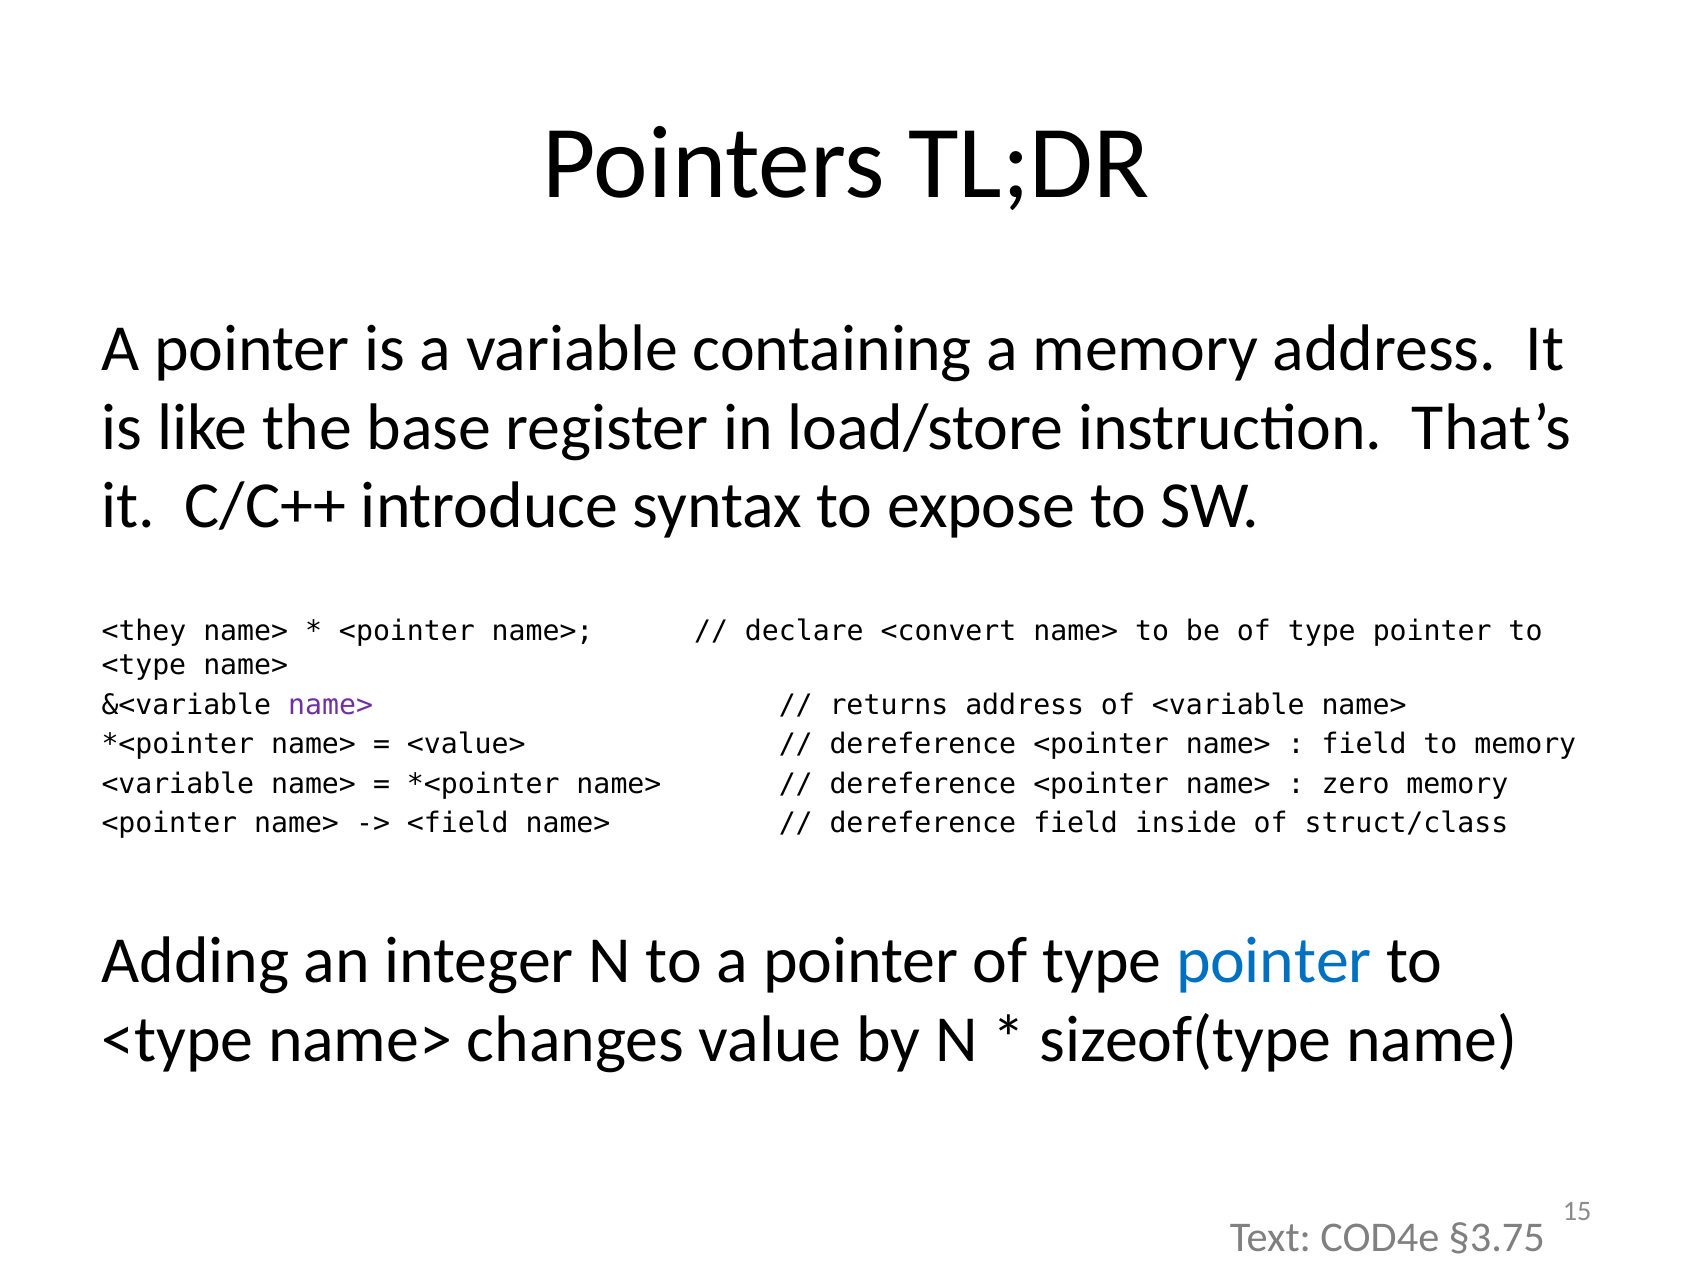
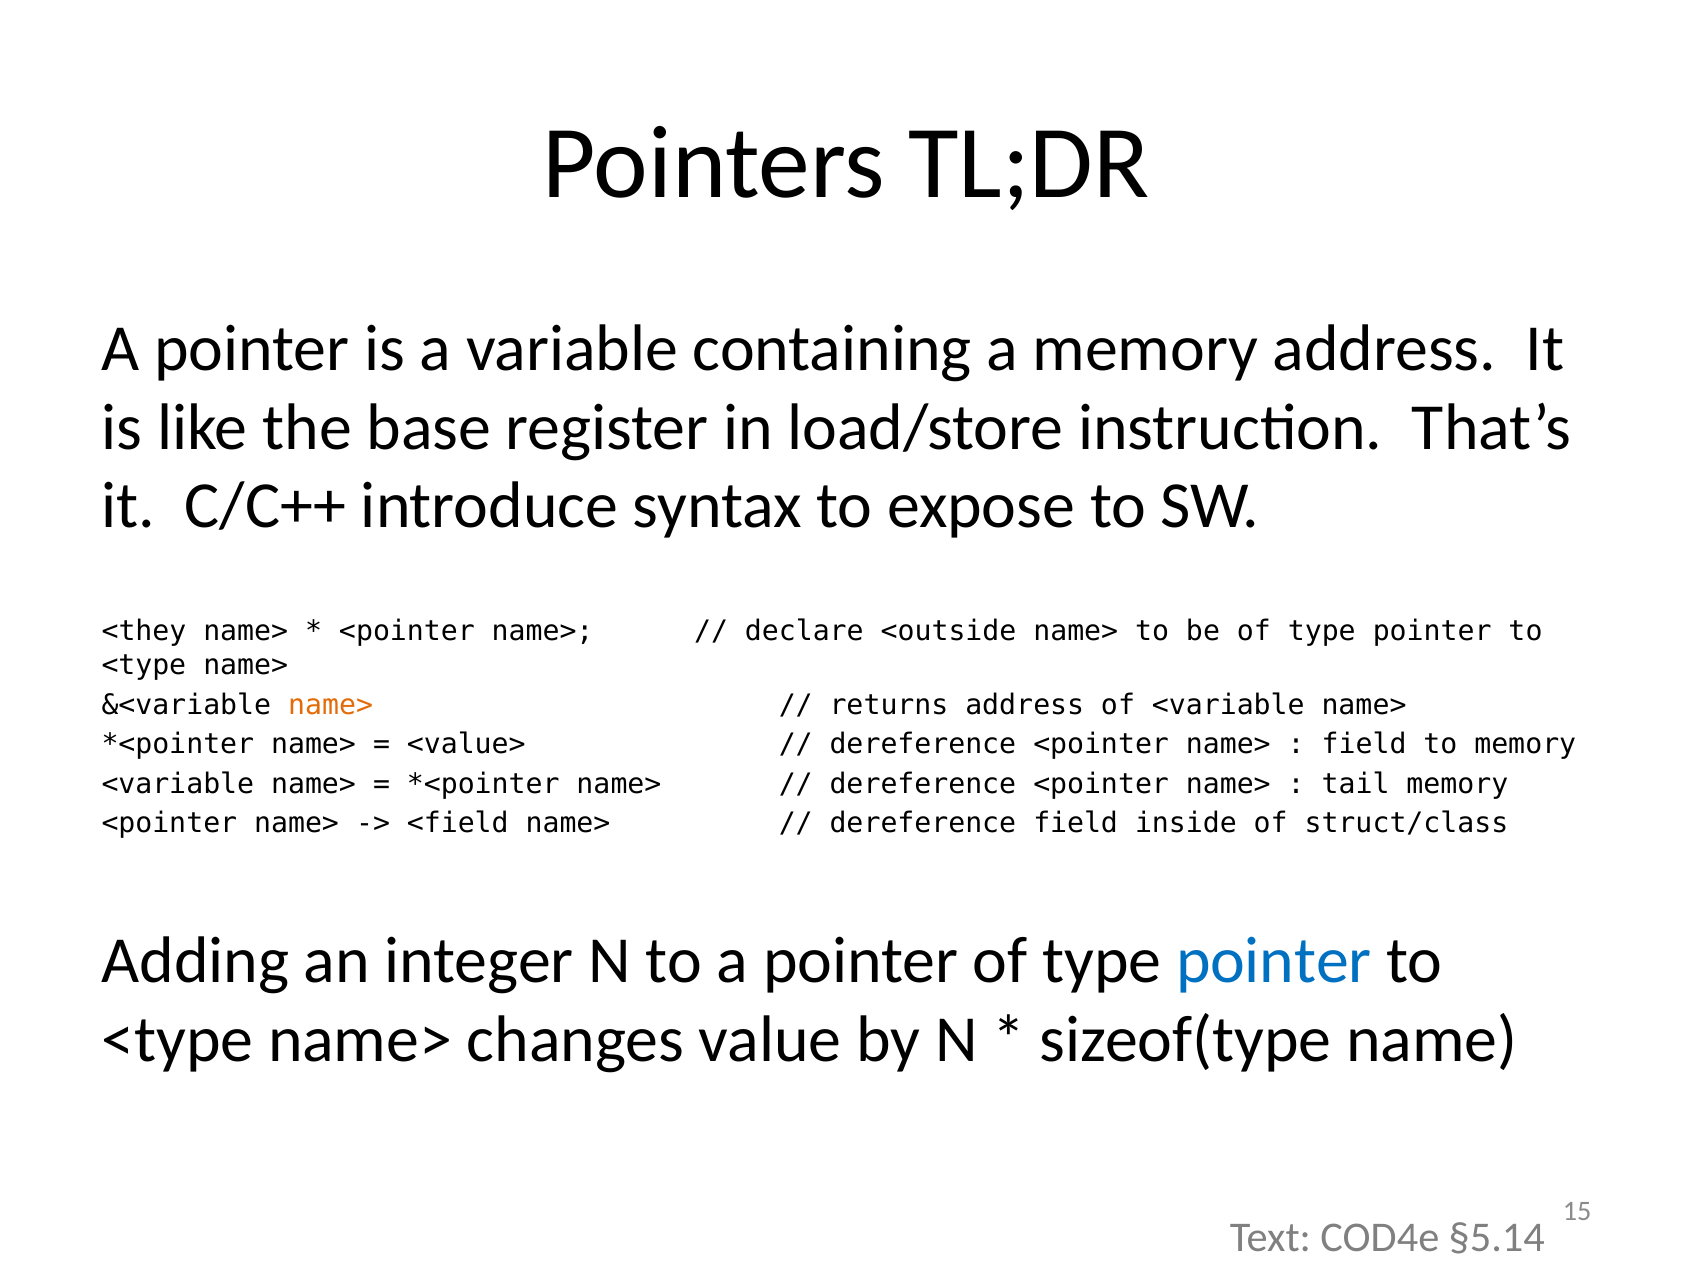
<convert: <convert -> <outside (949, 632)
name> colour: purple -> orange (331, 705)
zero: zero -> tail (1356, 784)
§3.75: §3.75 -> §5.14 (1497, 1238)
